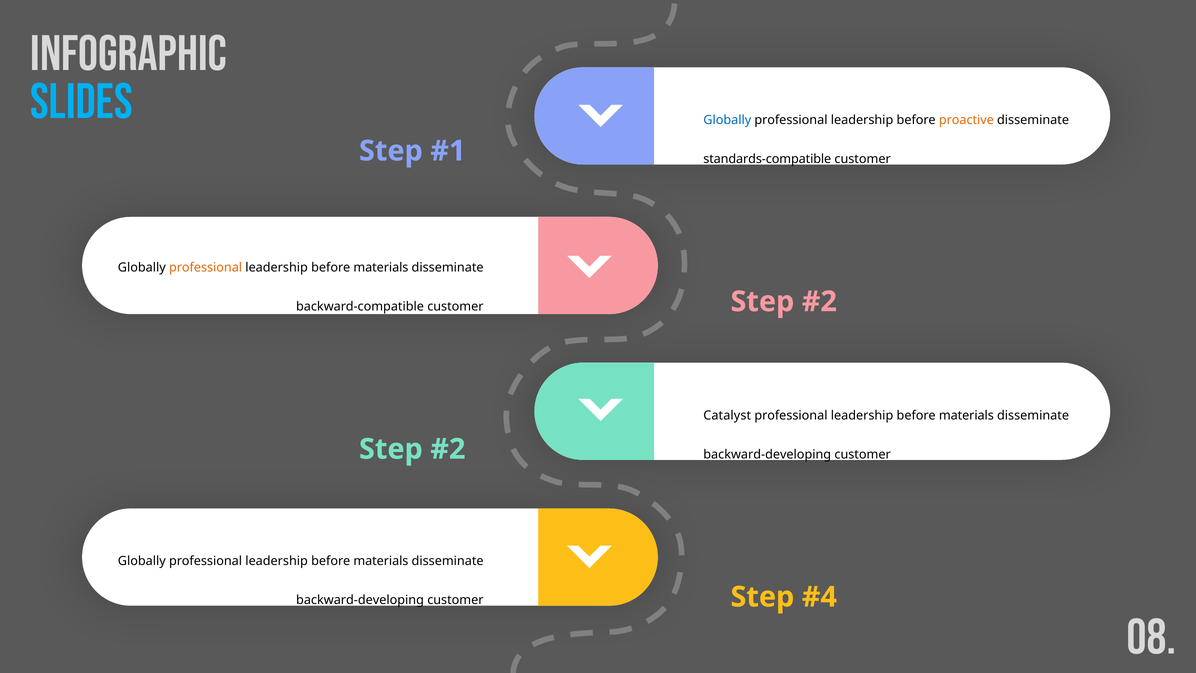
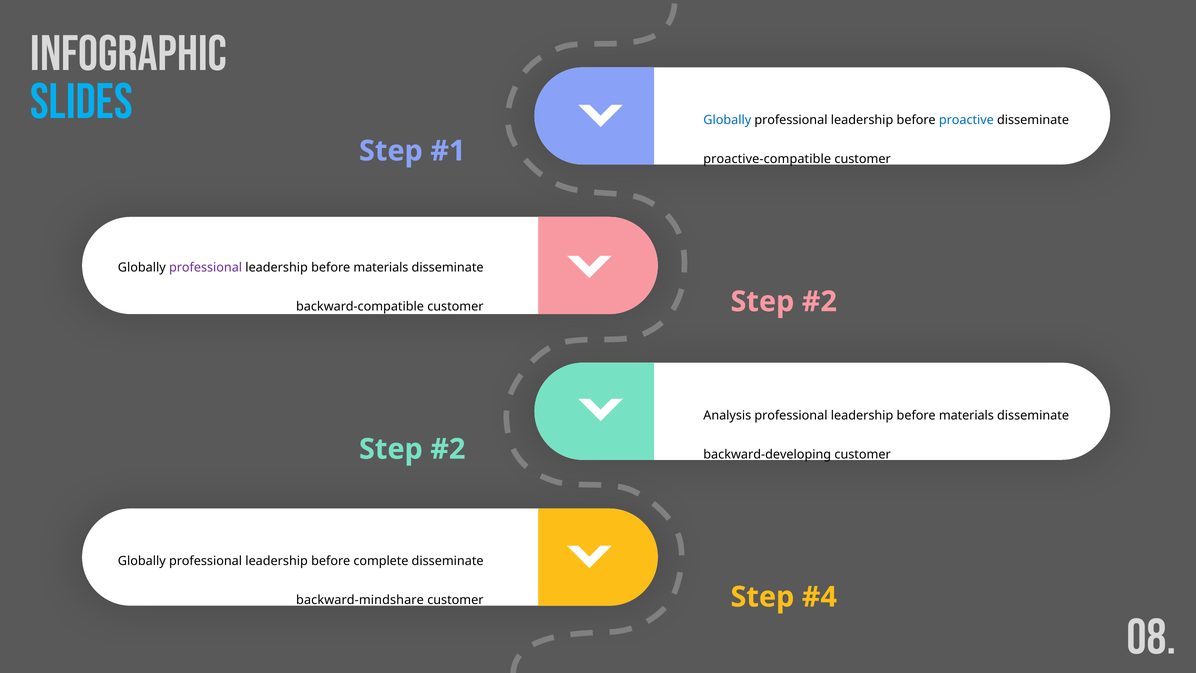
proactive colour: orange -> blue (966, 120)
standards-compatible: standards-compatible -> proactive-compatible (767, 159)
professional colour: orange -> purple (206, 267)
Catalyst: Catalyst -> Analysis (727, 415)
materials: materials -> complete (381, 561)
backward-developing: backward-developing -> backward-mindshare (360, 600)
